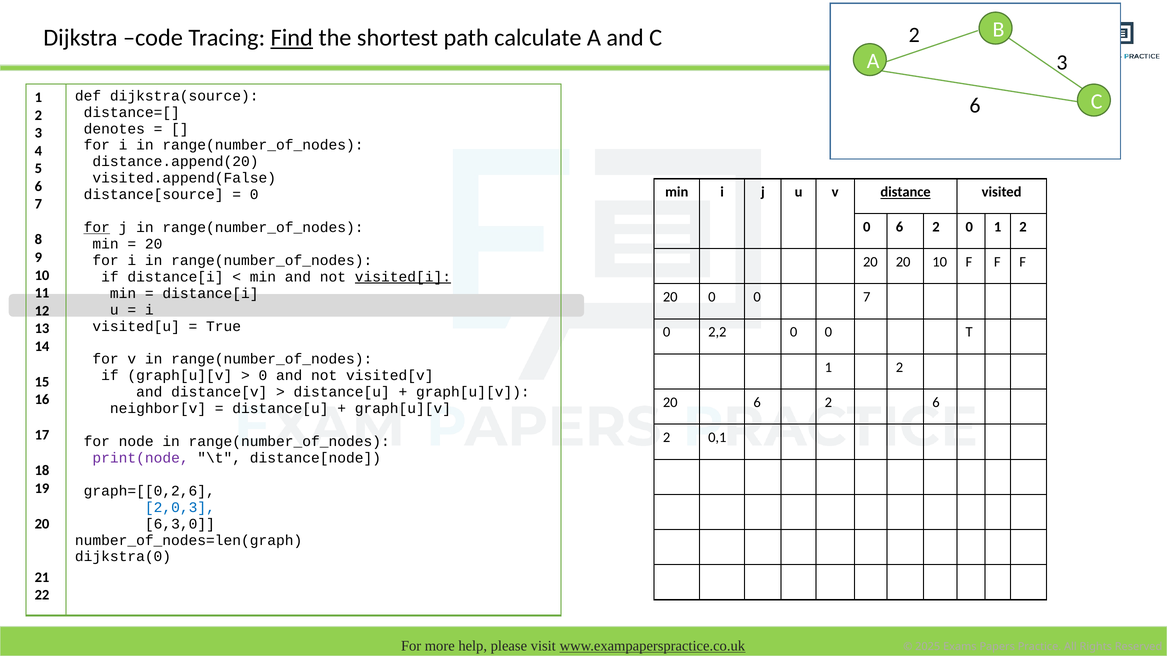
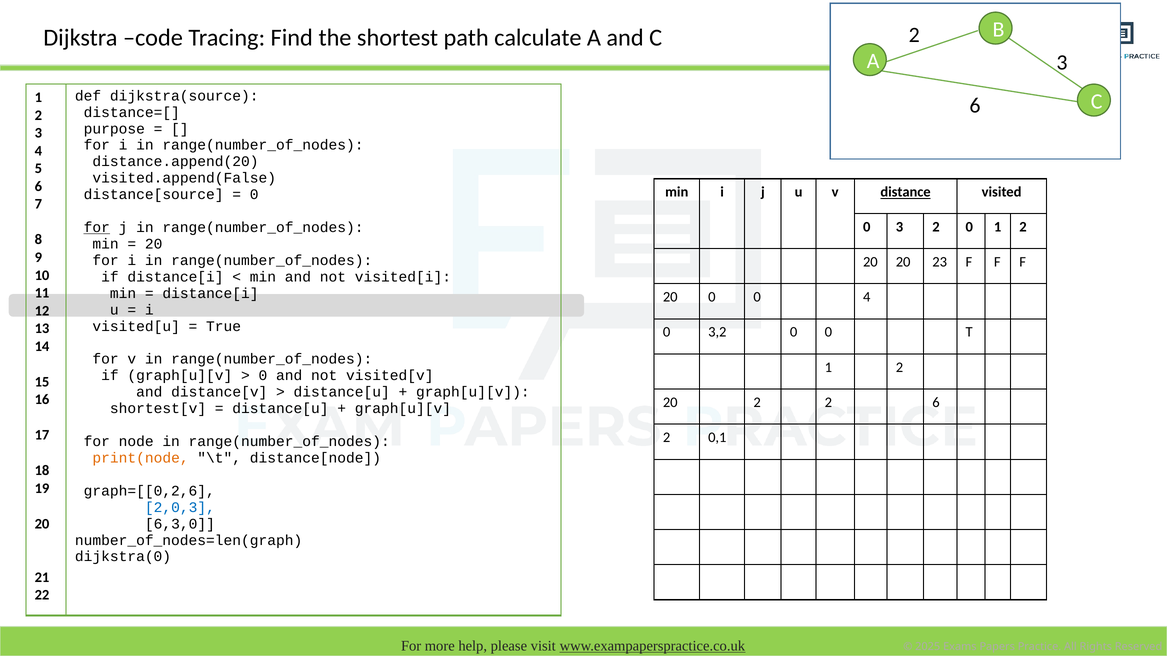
Find underline: present -> none (292, 38)
denotes: denotes -> purpose (114, 129)
0 6: 6 -> 3 (899, 227)
20 10: 10 -> 23 (940, 262)
visited[i underline: present -> none (403, 277)
0 7: 7 -> 4 (867, 297)
2,2: 2,2 -> 3,2 (717, 332)
20 6: 6 -> 2 (757, 403)
neighbor[v: neighbor[v -> shortest[v (158, 409)
print(node colour: purple -> orange (141, 458)
